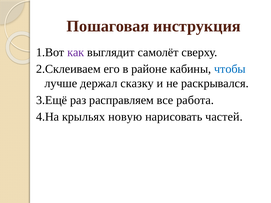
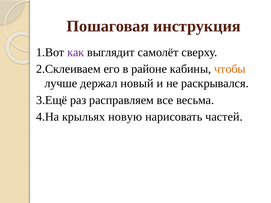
чтобы colour: blue -> orange (230, 69)
сказку: сказку -> новый (137, 83)
работа: работа -> весьма (195, 100)
